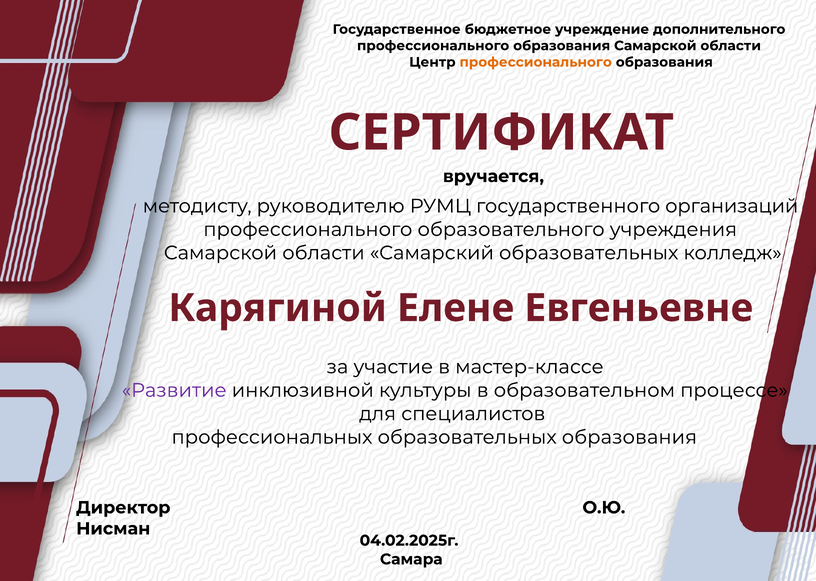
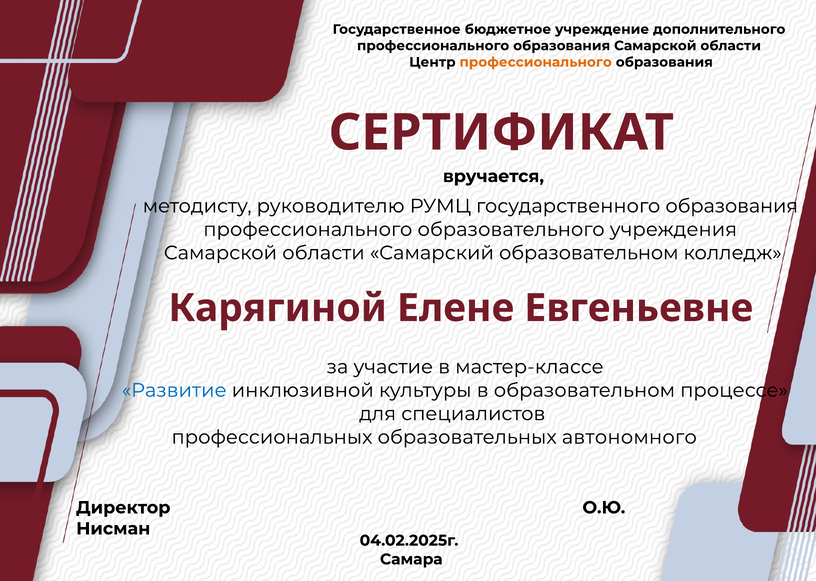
государственного организаций: организаций -> образования (732, 206)
Самарский образовательных: образовательных -> образовательном (589, 253)
Развитие colour: purple -> blue (174, 390)
образовательных образования: образования -> автономного (629, 437)
